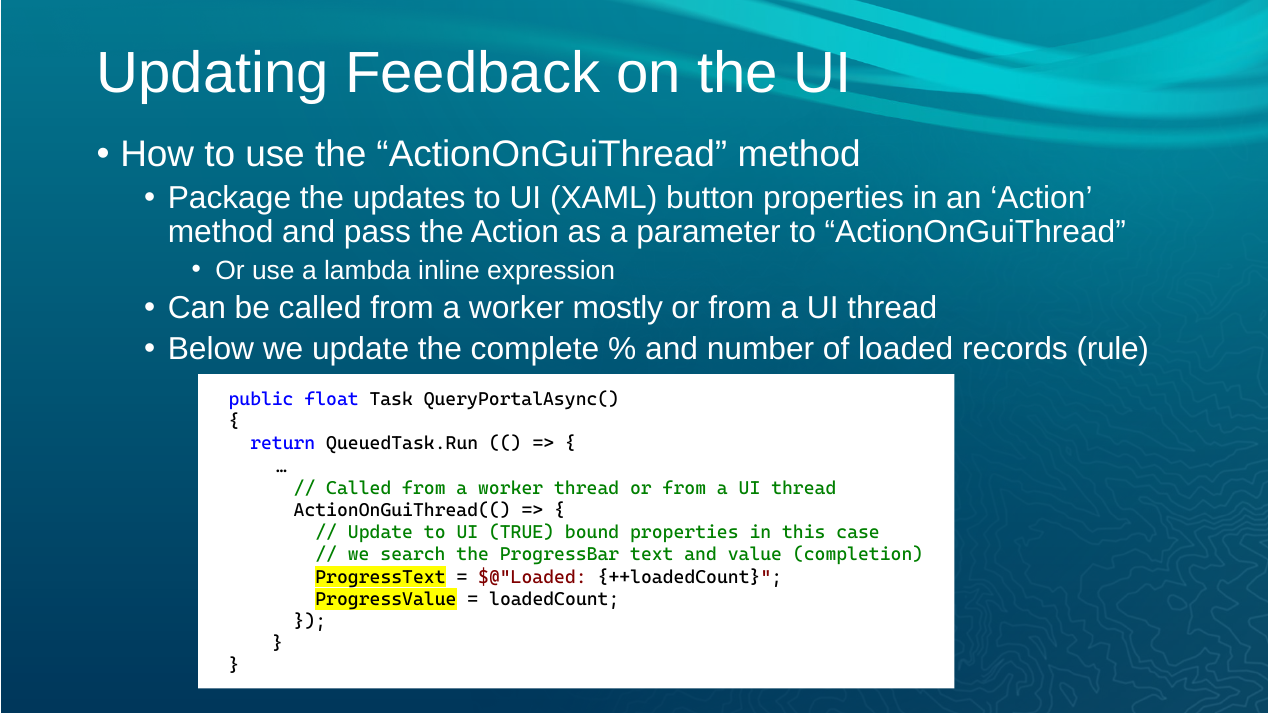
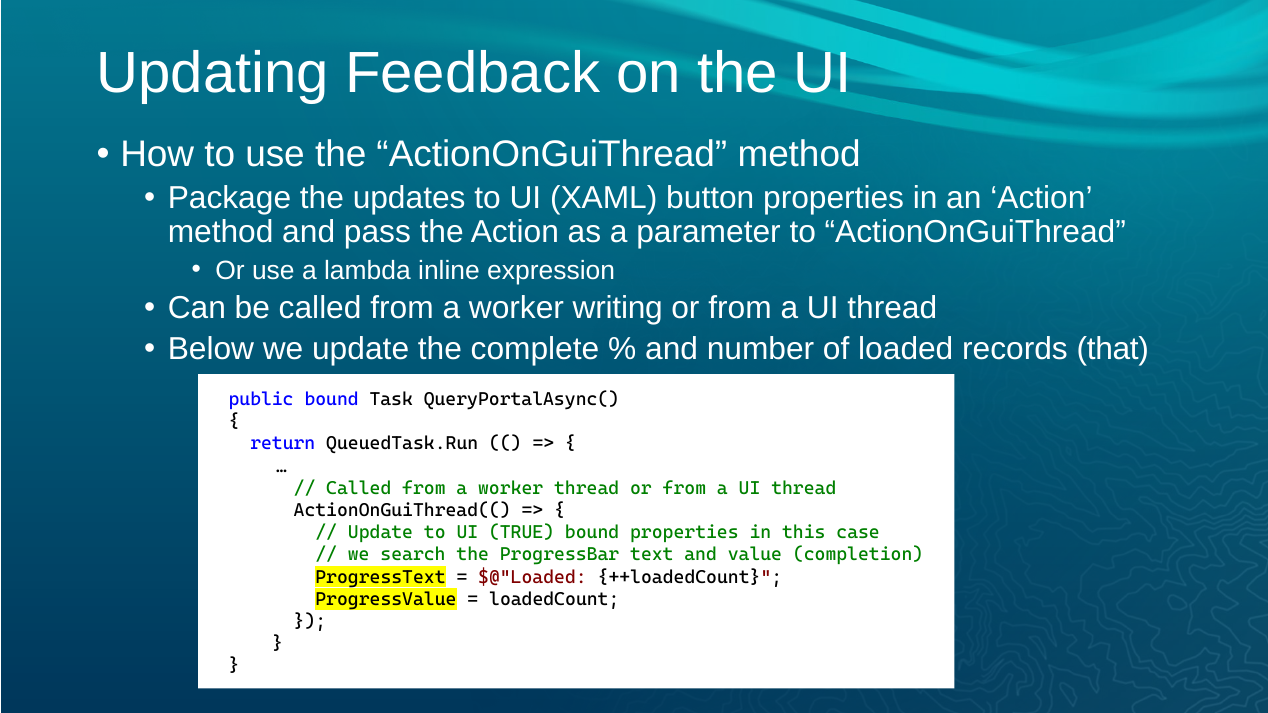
mostly: mostly -> writing (618, 308)
rule: rule -> that (1113, 349)
public float: float -> bound (332, 399)
